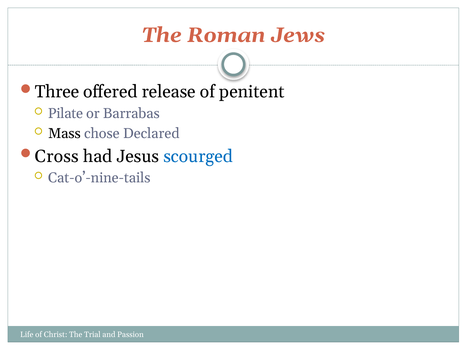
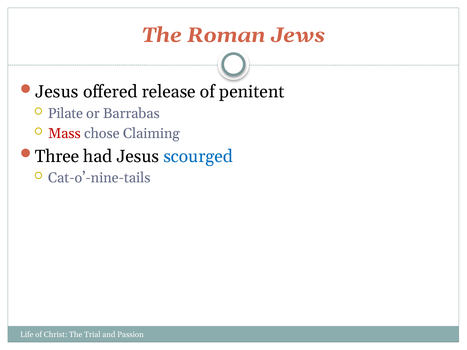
Three: Three -> Jesus (57, 92)
Mass colour: black -> red (64, 134)
Declared: Declared -> Claiming (151, 134)
Cross: Cross -> Three (57, 156)
